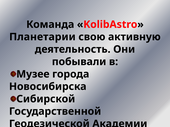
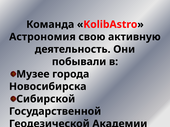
Планетарии: Планетарии -> Астрономия (42, 37)
